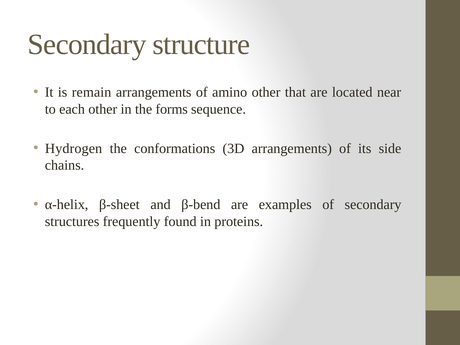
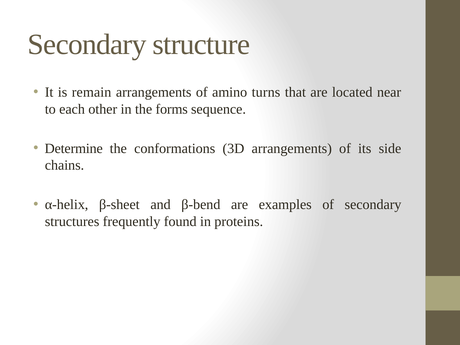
amino other: other -> turns (266, 92)
Hydrogen: Hydrogen -> Determine (74, 148)
